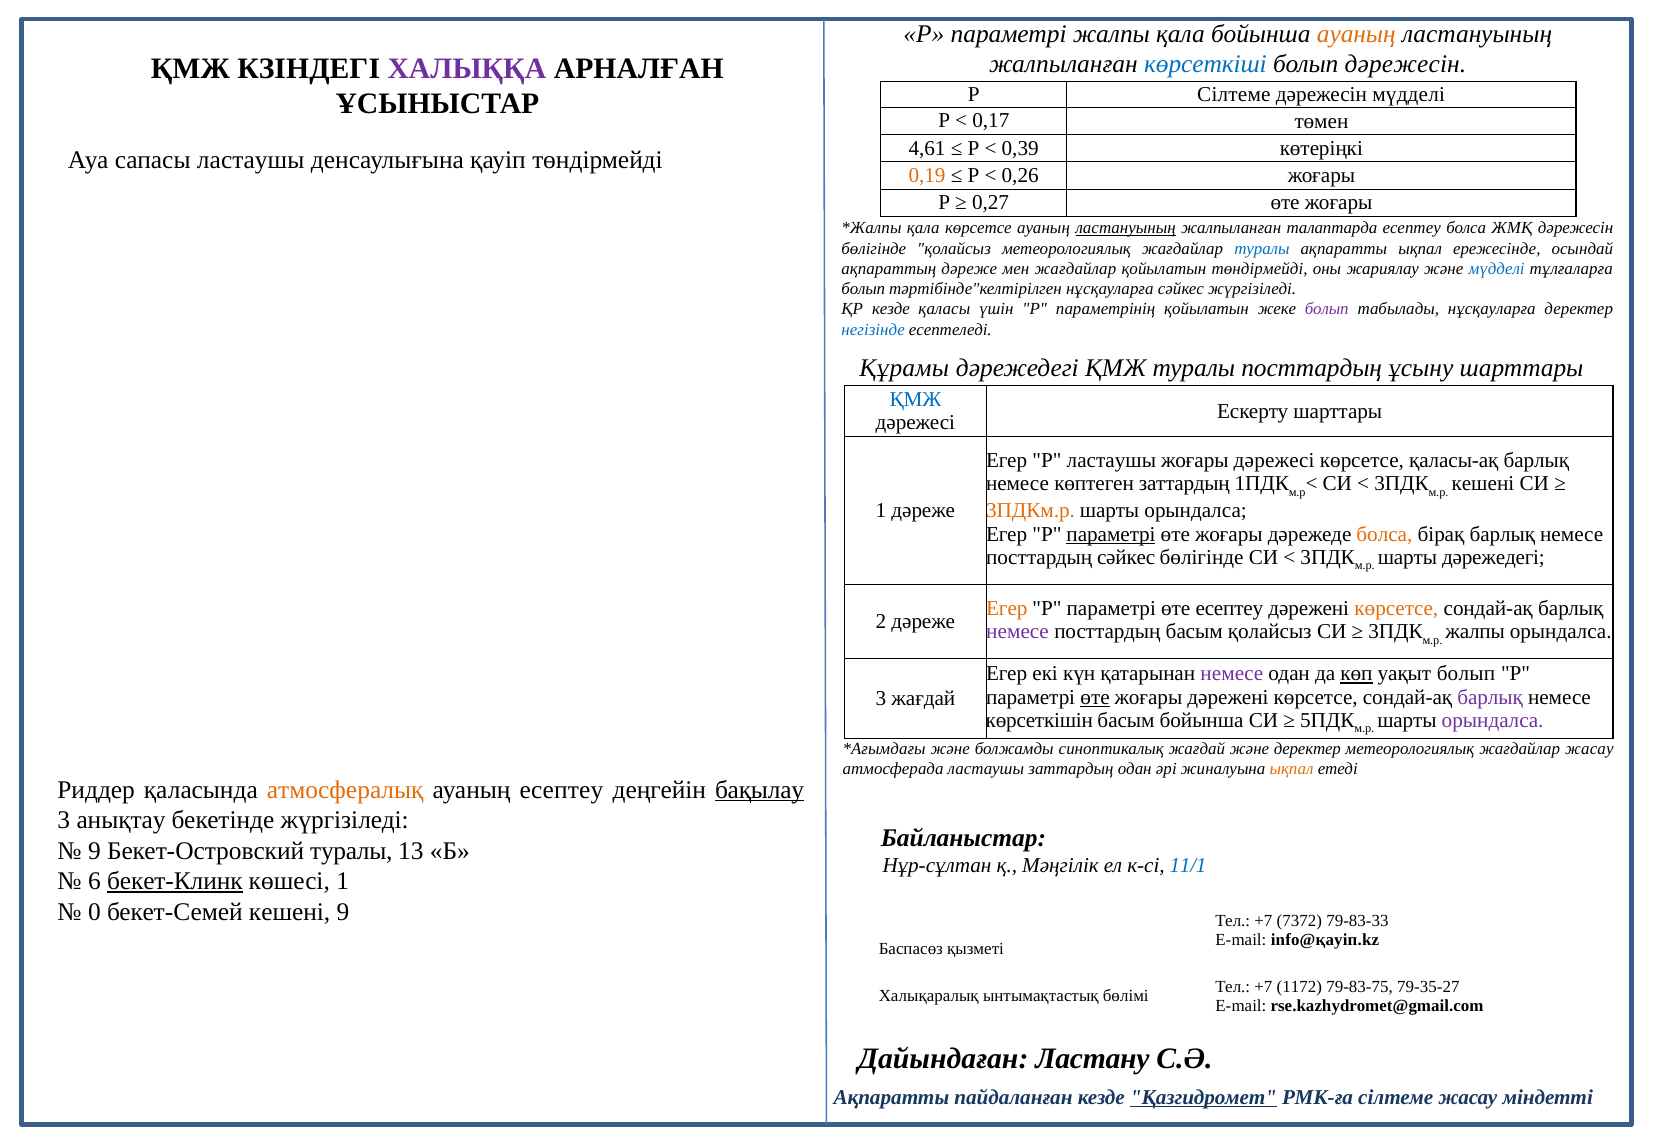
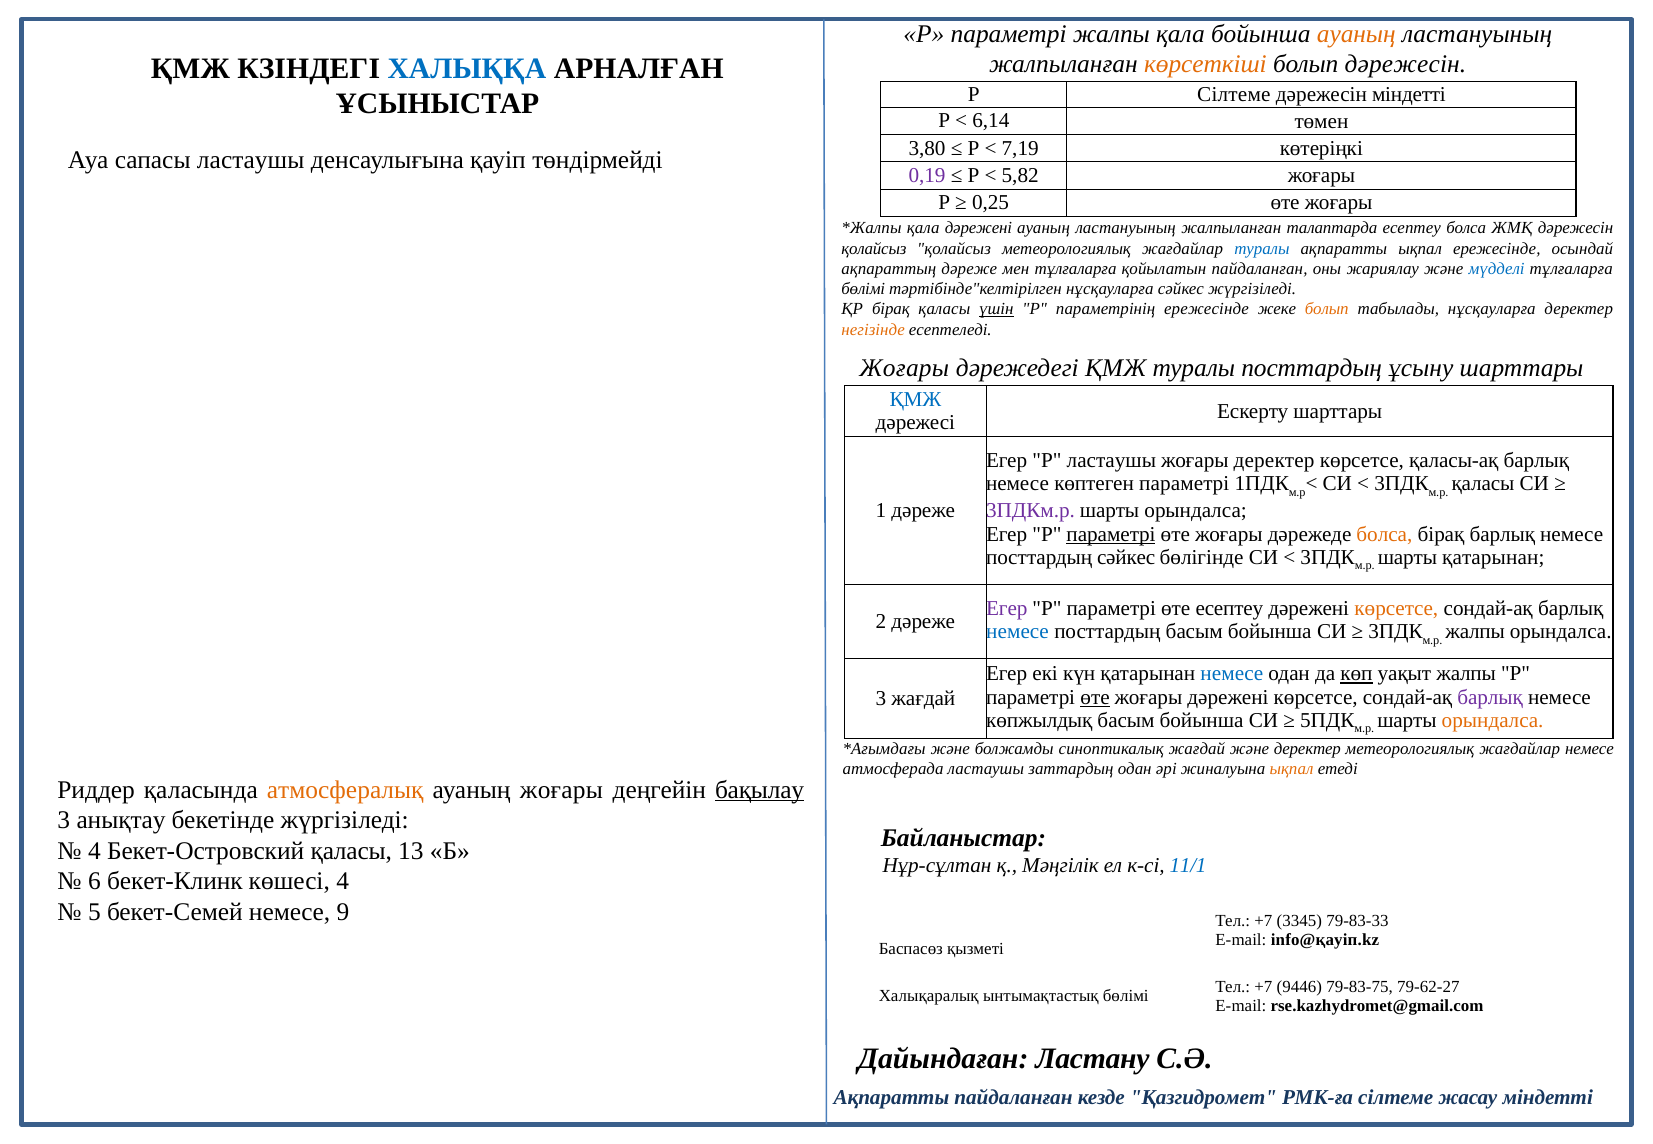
көрсеткіші colour: blue -> orange (1205, 65)
ХАЛЫҚҚА colour: purple -> blue (467, 68)
дәрежесін мүдделі: мүдделі -> міндетті (1409, 95)
0,17: 0,17 -> 6,14 (991, 121)
4,61: 4,61 -> 3,80 (927, 148)
0,39: 0,39 -> 7,19 (1020, 148)
0,19 colour: orange -> purple (927, 175)
0,26: 0,26 -> 5,82 (1020, 175)
0,27: 0,27 -> 0,25 (991, 203)
қала көрсетсе: көрсетсе -> дәрежені (978, 228)
ластануының underline: present -> none (1126, 228)
бөлігінде: бөлігінде -> қолайсыз (874, 249)
мен жағдайлар: жағдайлар -> тұлғаларға (1076, 269)
қойылатын төндірмейді: төндірмейді -> пайдаланған (1260, 269)
болып: болып -> бөлімі (863, 289)
ҚР кезде: кезде -> бірақ (891, 309)
үшін underline: none -> present (996, 309)
параметрінің қойылатын: қойылатын -> ережесінде (1206, 309)
болып colour: purple -> orange (1327, 309)
негізінде colour: blue -> orange (873, 330)
Құрамы: Құрамы -> Жоғары (904, 368)
жоғары дәрежесі: дәрежесі -> деректер (1274, 461)
көптеген заттардың: заттардың -> параметрі (1184, 484)
кешені: кешені -> қаласы (1483, 484)
3ПДКм.р colour: orange -> purple (1031, 511)
шарты дәрежедегі: дәрежедегі -> қатарынан (1493, 558)
Егер colour: orange -> purple (1007, 609)
немесе colour: purple -> blue (1017, 632)
посттардың басым қолайсыз: қолайсыз -> бойынша (1270, 632)
немесе colour: purple -> blue (1232, 674)
уақыт болып: болып -> жалпы (1466, 674)
көрсеткішін: көрсеткішін -> көпжылдық (1039, 721)
орындалса colour: purple -> orange (1493, 721)
жағдайлар жасау: жасау -> немесе (1590, 749)
ауаның есептеу: есептеу -> жоғары (561, 790)
9: 9 -> 4 (94, 851)
Бекет-Островский туралы: туралы -> қаласы (351, 851)
бекет-Клинк underline: present -> none (175, 882)
көшесі 1: 1 -> 4 (343, 882)
0: 0 -> 5 (94, 912)
бекет-Семей кешені: кешені -> немесе (290, 912)
7372: 7372 -> 3345 (1299, 921)
1172: 1172 -> 9446 (1299, 987)
79-35-27: 79-35-27 -> 79-62-27 (1428, 987)
Қазгидромет underline: present -> none (1204, 1098)
